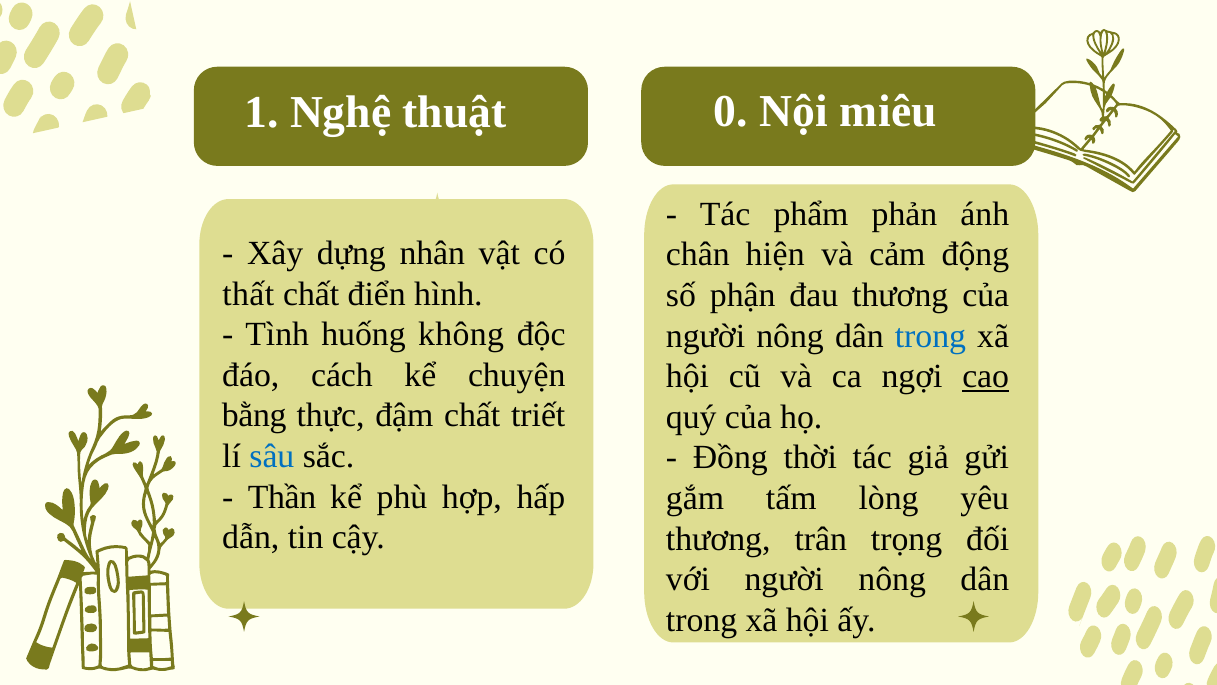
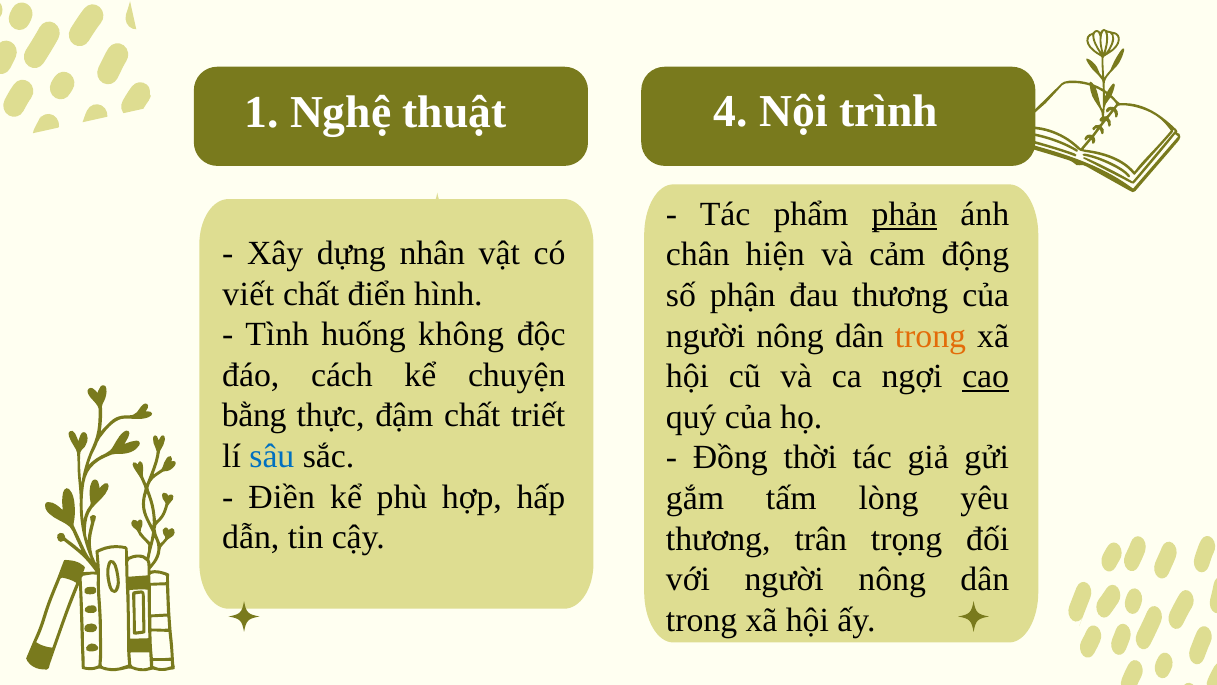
0: 0 -> 4 (731, 112)
miêu: miêu -> trình (889, 112)
phản underline: none -> present (904, 214)
thất: thất -> viết (248, 294)
trong colour: blue -> orange (931, 336)
Thần: Thần -> Điền (282, 497)
